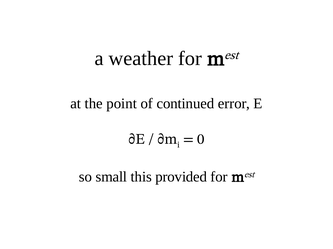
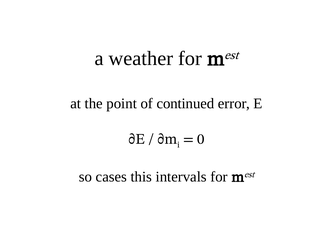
small: small -> cases (111, 177)
provided: provided -> intervals (181, 177)
